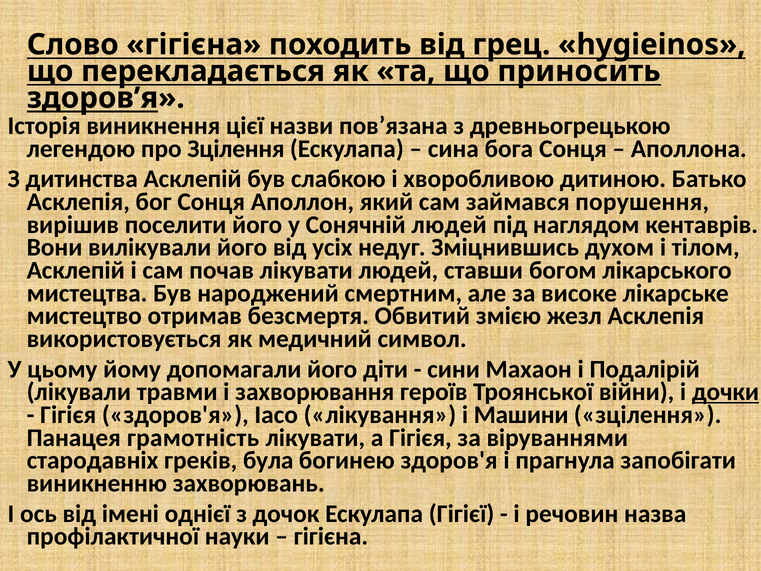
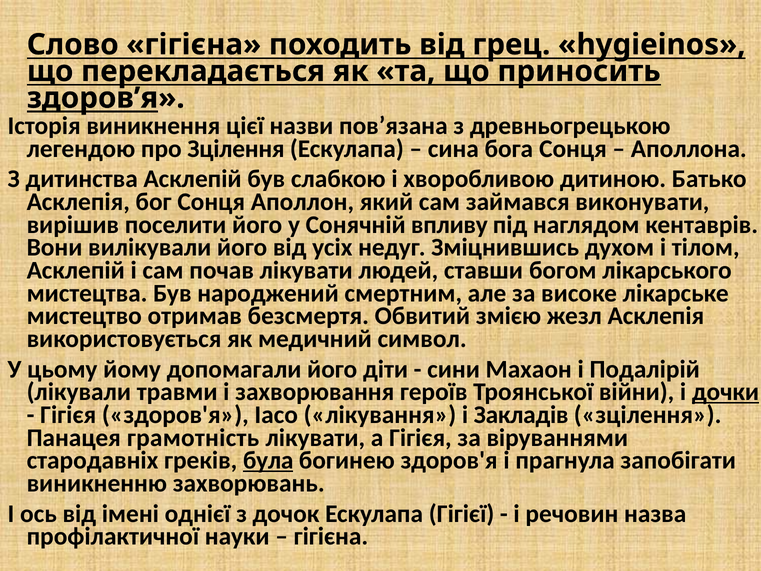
порушення: порушення -> виконувати (642, 202)
Сонячній людей: людей -> впливу (449, 225)
Машини: Машини -> Закладів (521, 415)
була underline: none -> present (268, 460)
